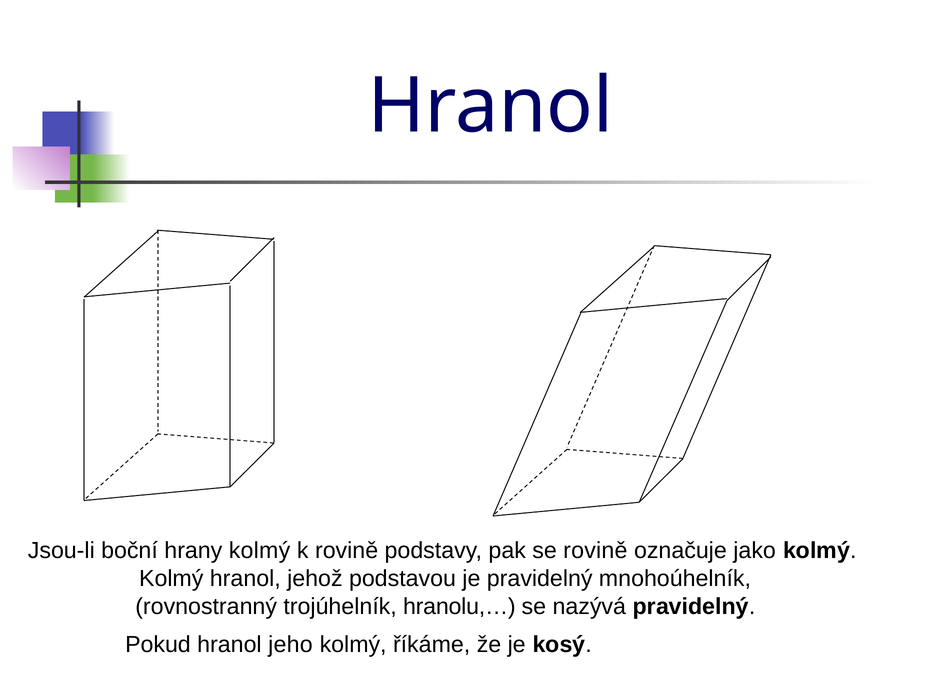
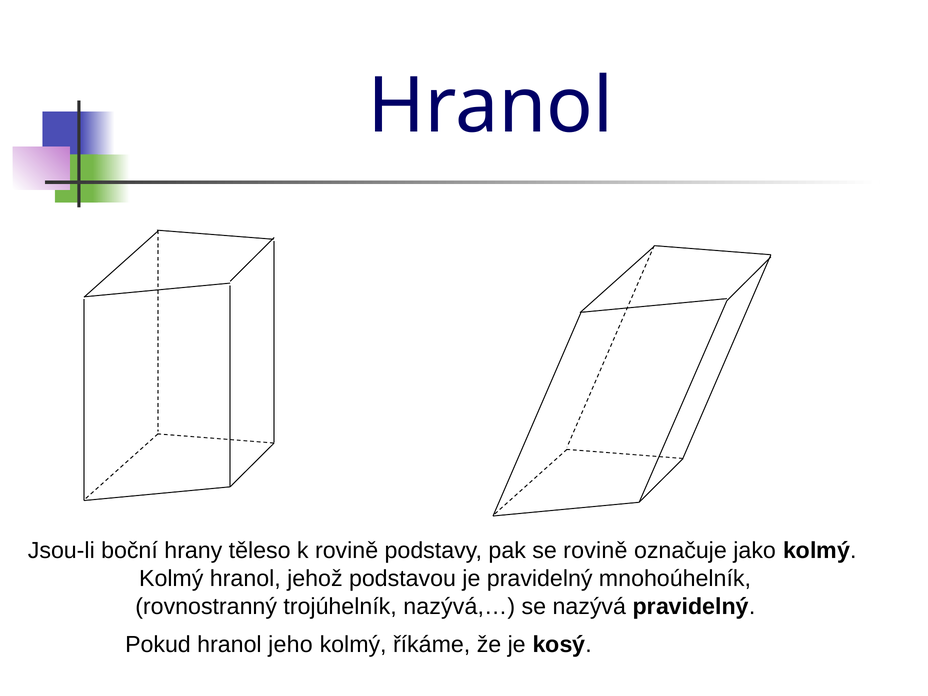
hrany kolmý: kolmý -> těleso (260, 551)
hranolu,…: hranolu,… -> nazývá,… (459, 606)
